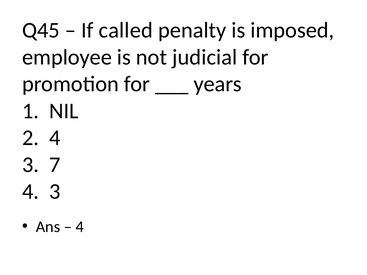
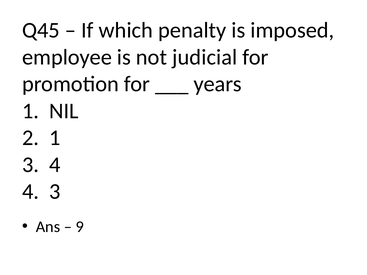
called: called -> which (126, 30)
2 4: 4 -> 1 (55, 138)
3 7: 7 -> 4 (55, 165)
4: 4 -> 9 (80, 227)
